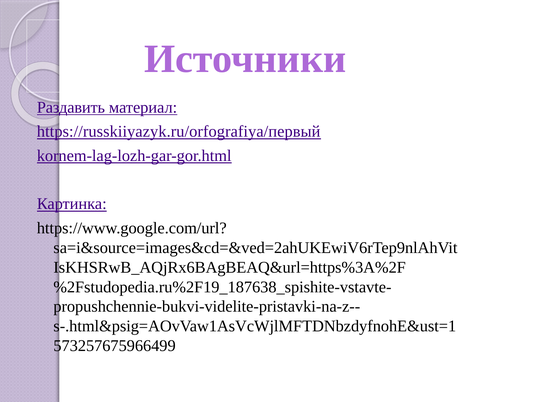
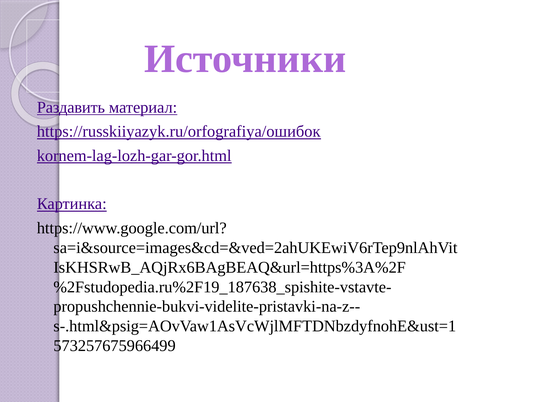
https://russkiiyazyk.ru/orfografiya/первый: https://russkiiyazyk.ru/orfografiya/первый -> https://russkiiyazyk.ru/orfografiya/ошибок (179, 131)
